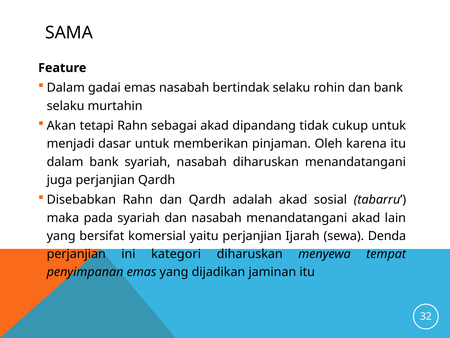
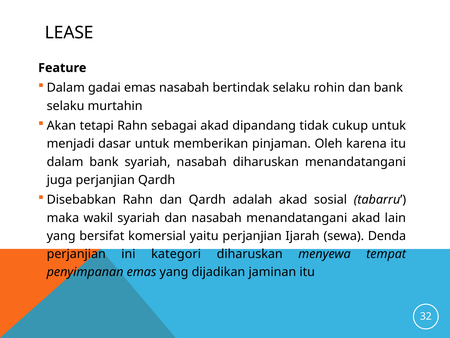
SAMA: SAMA -> LEASE (69, 33)
pada: pada -> wakil (98, 218)
